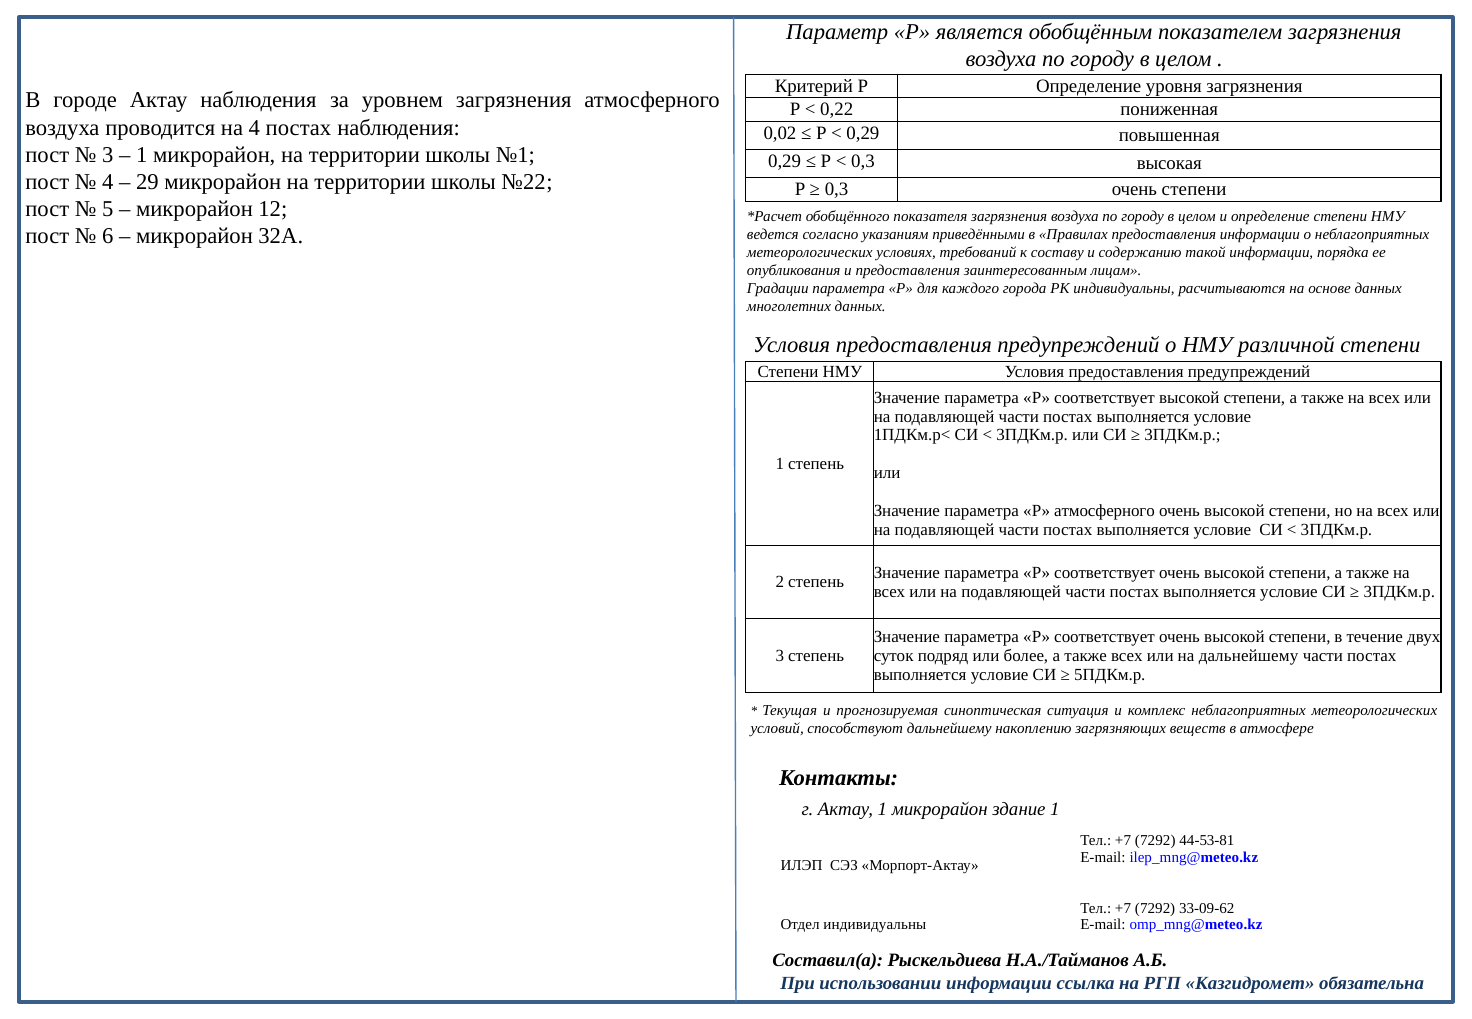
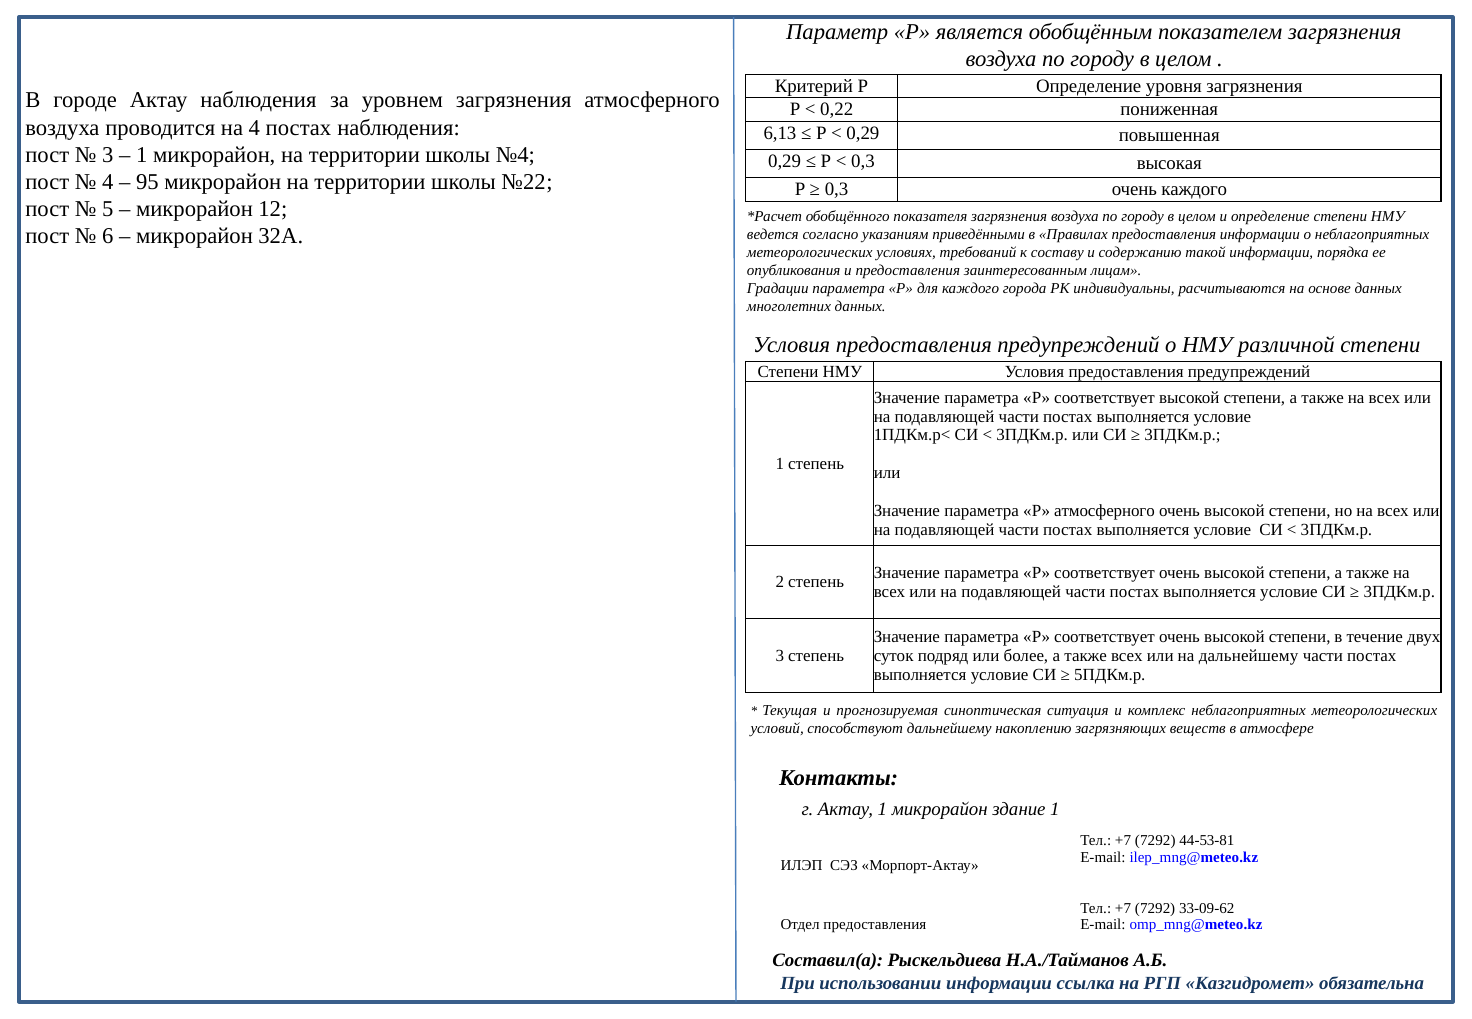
0,02: 0,02 -> 6,13 (780, 133)
№1: №1 -> №4 (515, 155)
29: 29 -> 95 (147, 182)
очень степени: степени -> каждого (1194, 190)
Отдел индивидуальны: индивидуальны -> предоставления (875, 925)
